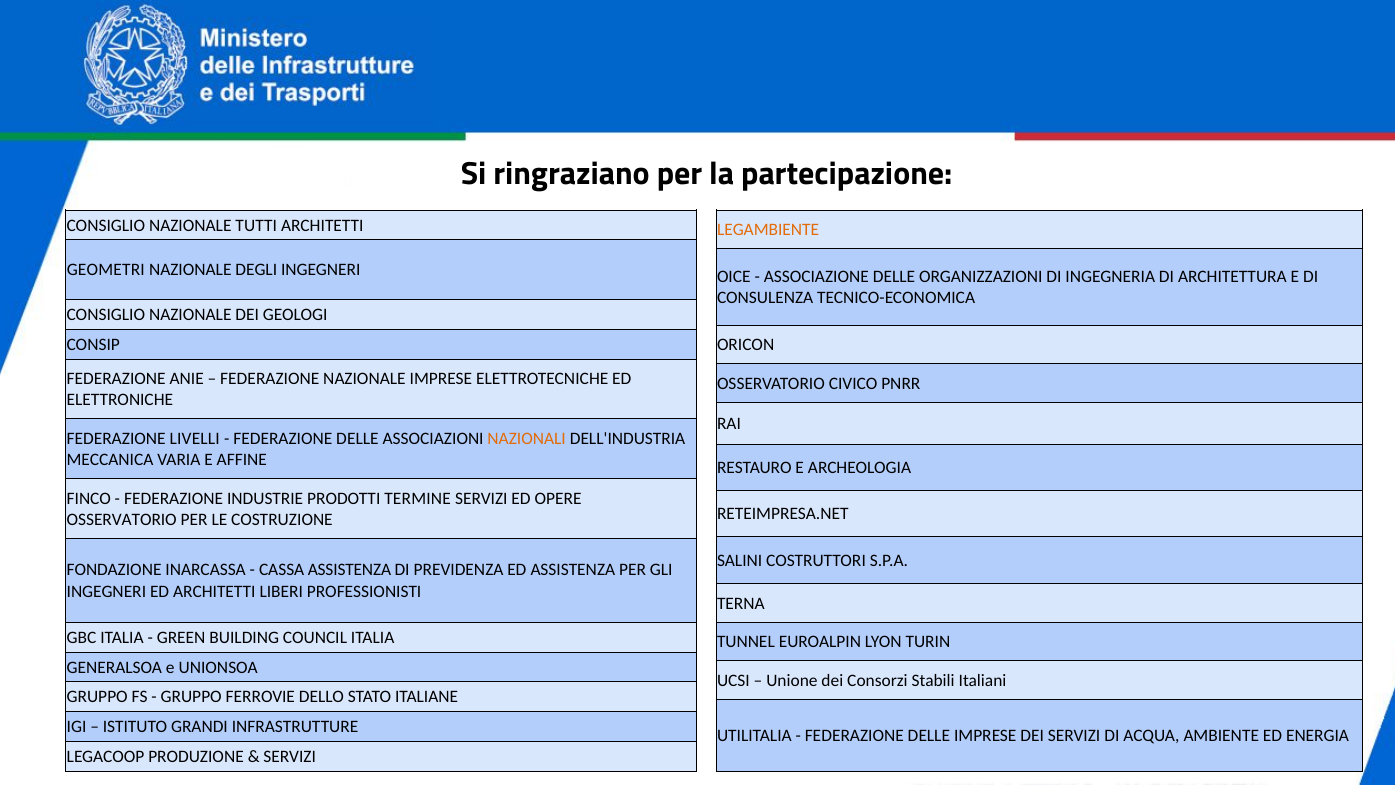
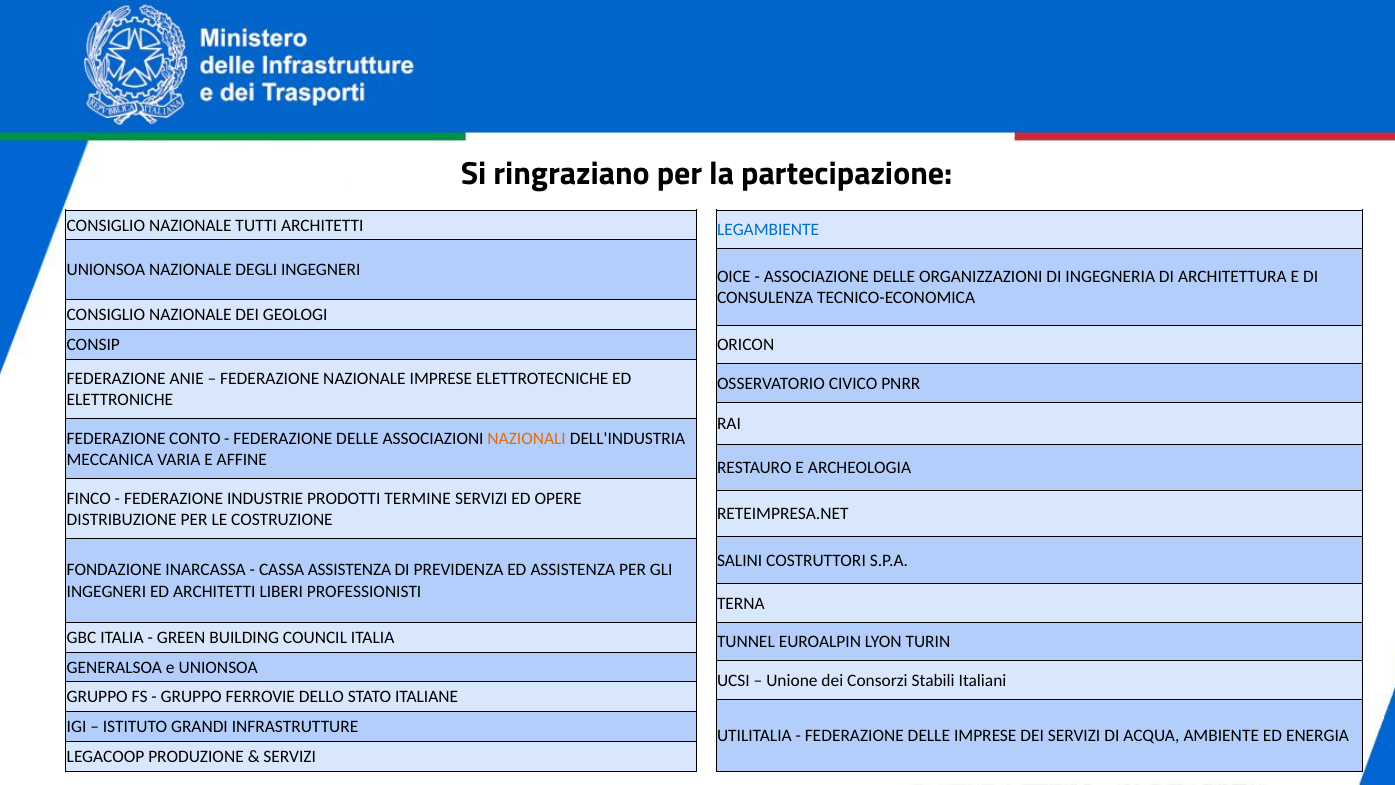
LEGAMBIENTE colour: orange -> blue (768, 230)
GEOMETRI: GEOMETRI -> UNIONSOA (106, 270)
LIVELLI: LIVELLI -> CONTO (195, 438)
OSSERVATORIO: OSSERVATORIO -> DISTRIBUZIONE (122, 519)
